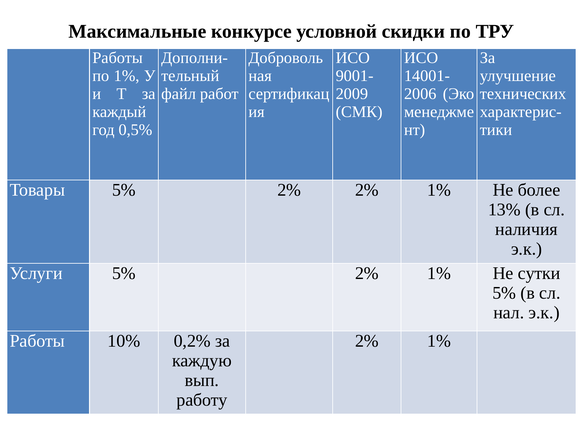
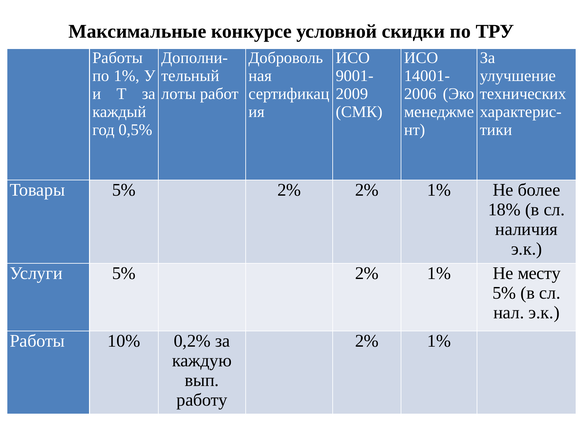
файл: файл -> лоты (179, 94)
13%: 13% -> 18% (504, 210)
сутки: сутки -> месту (539, 273)
